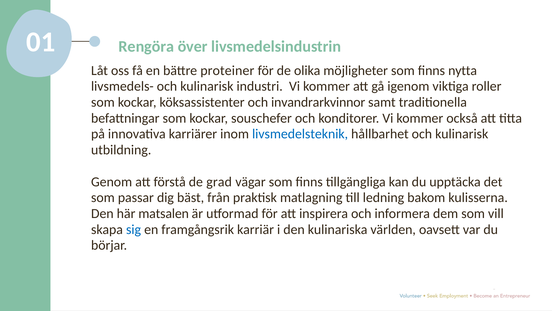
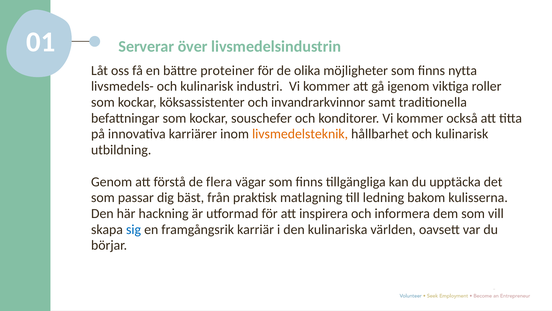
Rengöra: Rengöra -> Serverar (146, 47)
livsmedelsteknik colour: blue -> orange (300, 134)
grad: grad -> flera (219, 181)
matsalen: matsalen -> hackning (164, 213)
